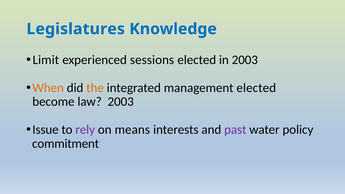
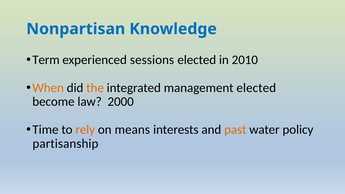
Legislatures: Legislatures -> Nonpartisan (76, 29)
Limit: Limit -> Term (46, 60)
in 2003: 2003 -> 2010 (245, 60)
law 2003: 2003 -> 2000 (121, 102)
Issue: Issue -> Time (45, 130)
rely colour: purple -> orange (85, 130)
past colour: purple -> orange (235, 130)
commitment: commitment -> partisanship (65, 144)
